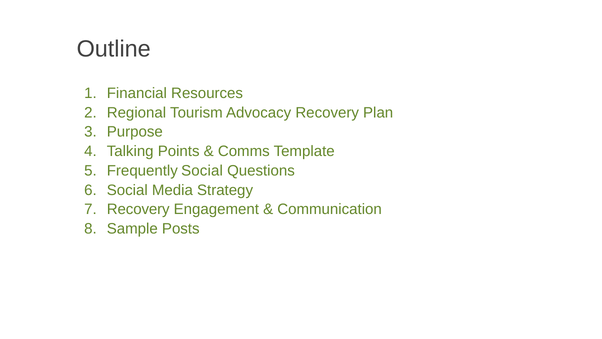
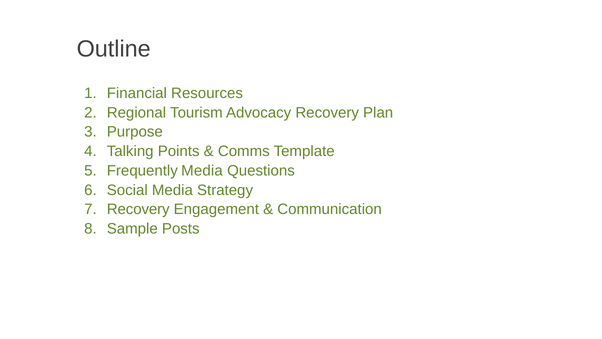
Frequently Social: Social -> Media (202, 171)
